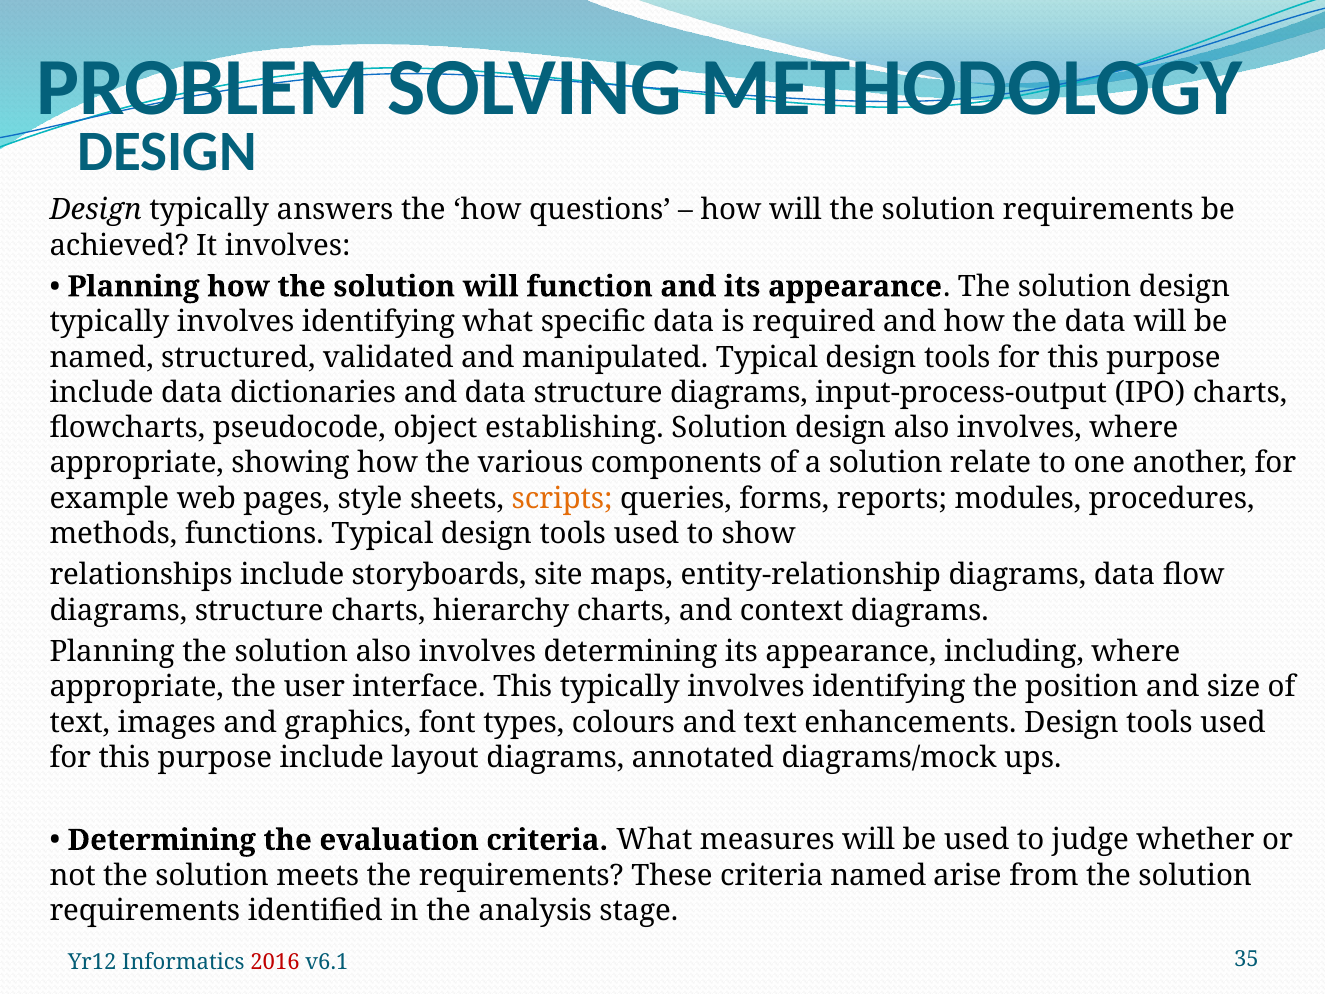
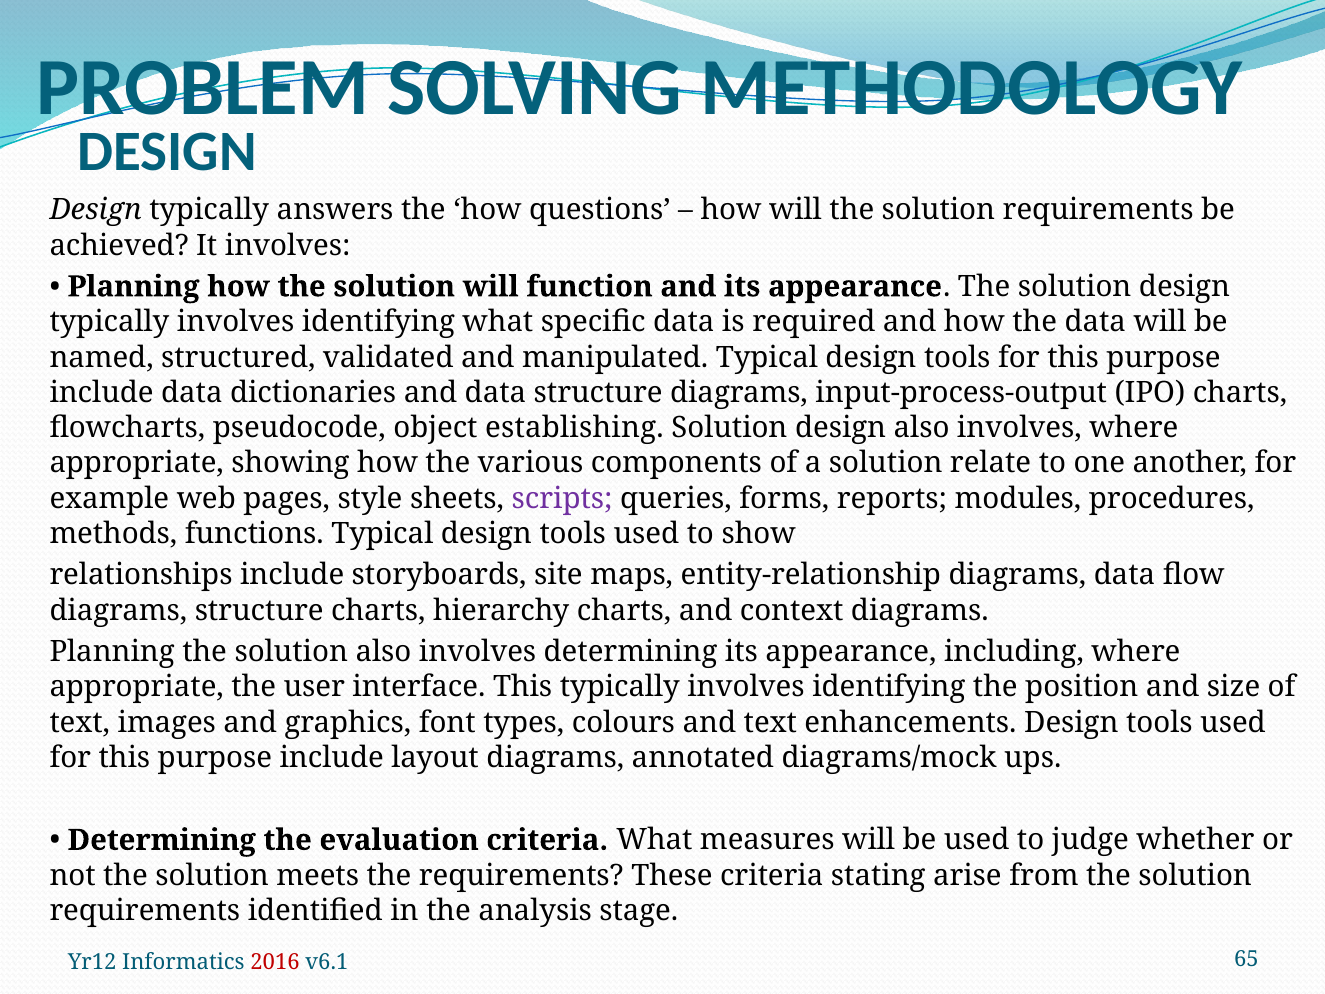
scripts colour: orange -> purple (562, 498)
criteria named: named -> stating (878, 875)
35: 35 -> 65 (1247, 959)
